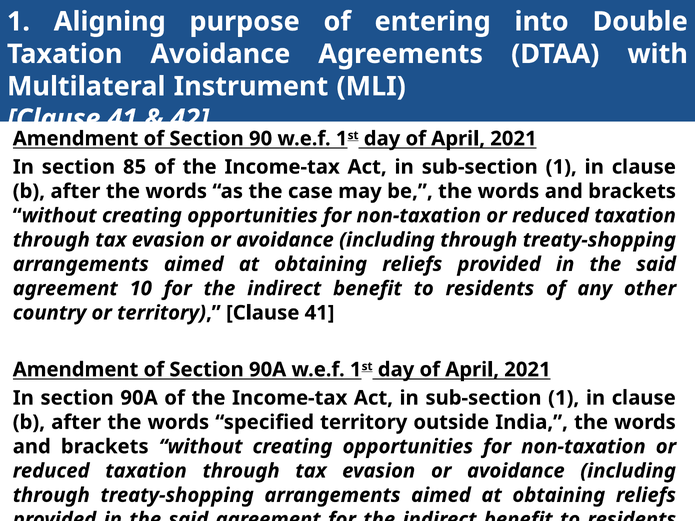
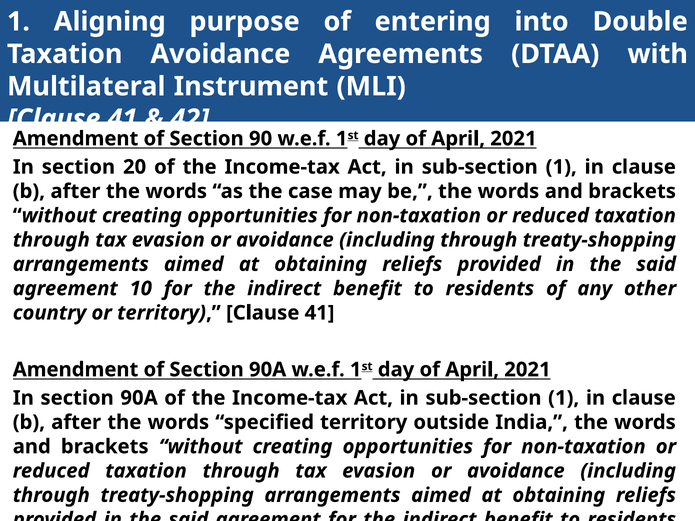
85: 85 -> 20 (135, 167)
